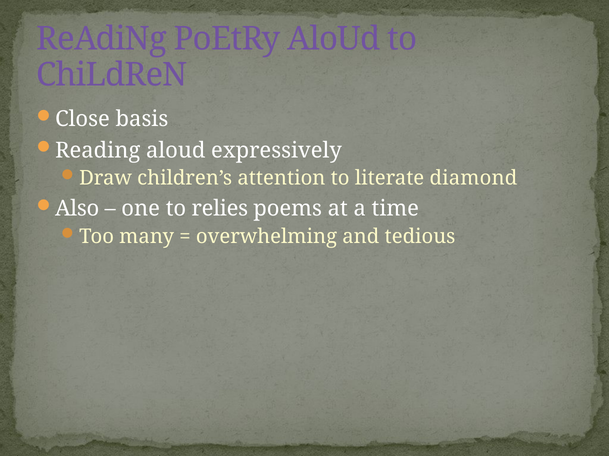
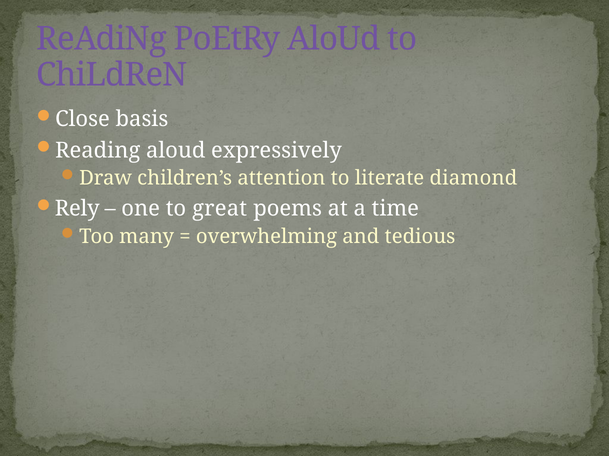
Also: Also -> Rely (77, 209)
relies: relies -> great (220, 209)
